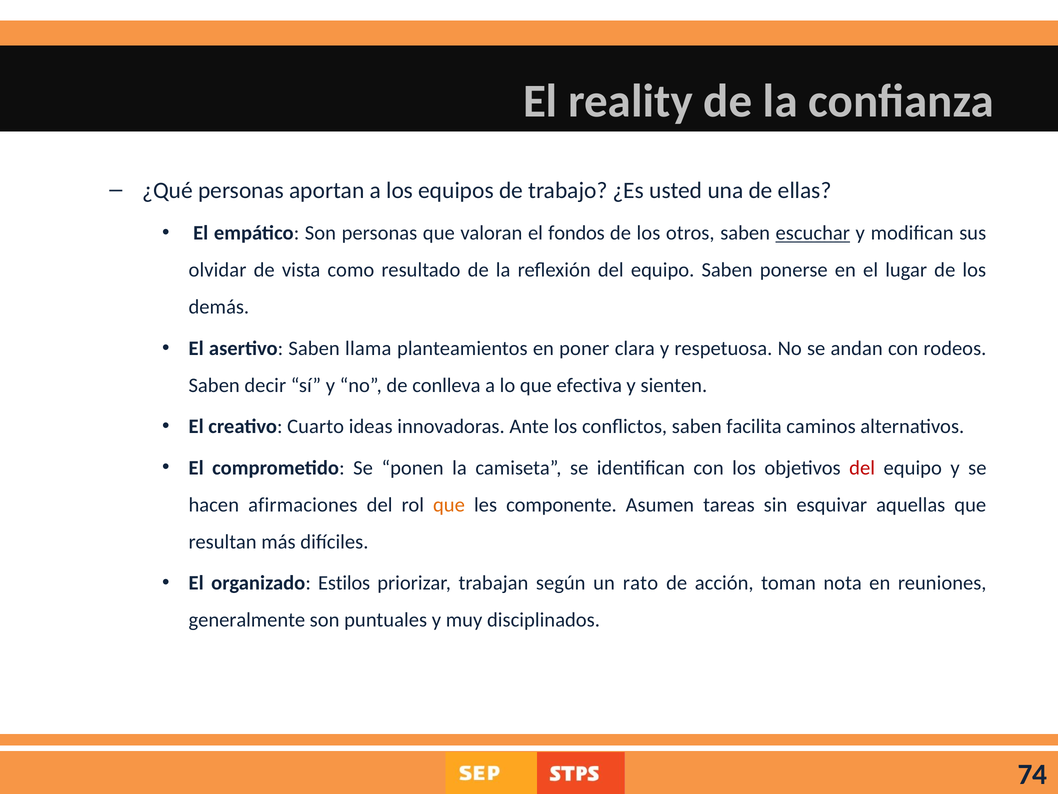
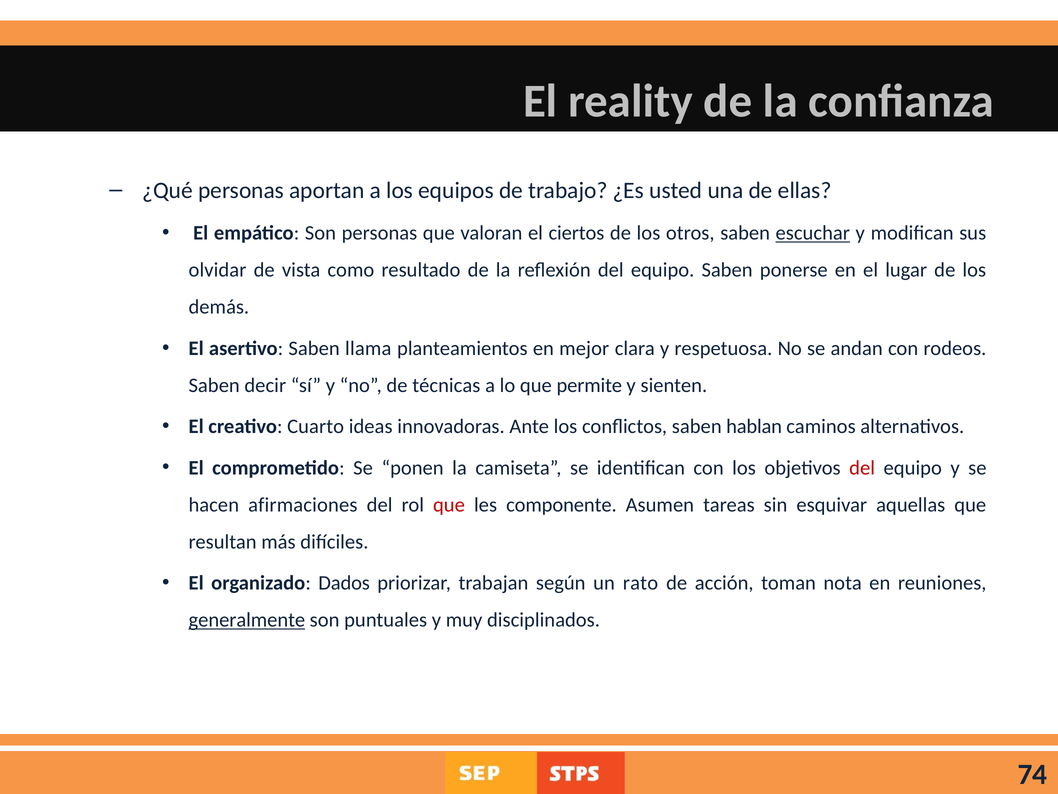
fondos: fondos -> ciertos (576, 233)
poner: poner -> mejor (584, 348)
conlleva: conlleva -> técnicas (446, 385)
efectiva: efectiva -> permite (589, 385)
facilita: facilita -> hablan (754, 426)
que colour: orange -> red (449, 505)
Estilos: Estilos -> Dados (344, 583)
generalmente underline: none -> present (247, 620)
